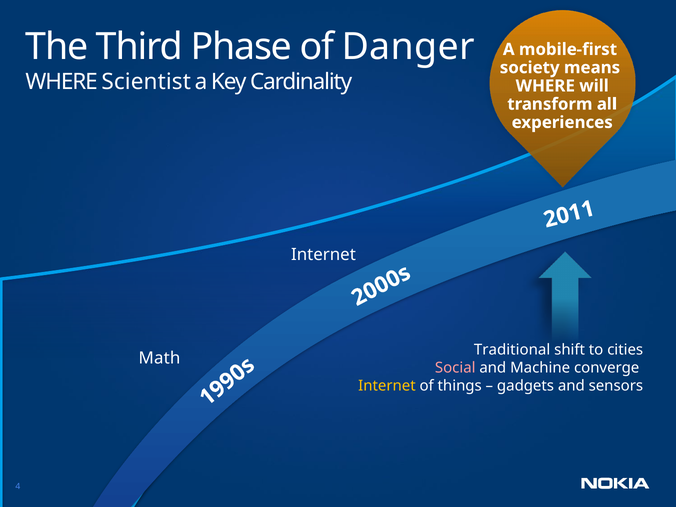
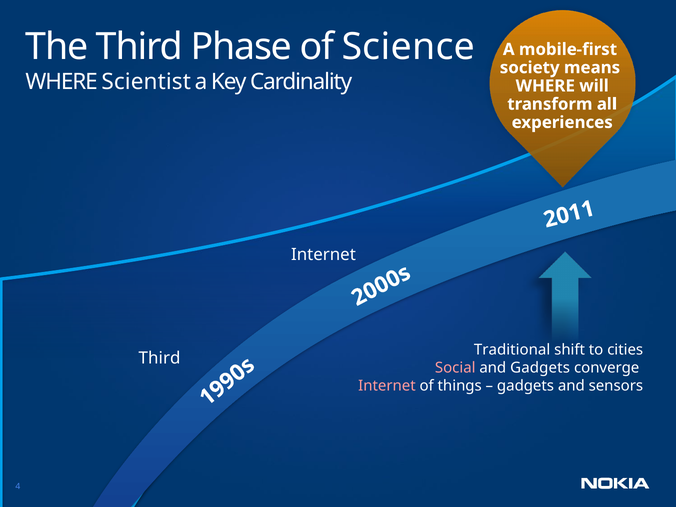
Danger: Danger -> Science (408, 47)
Math: Math -> Third (160, 358)
and Machine: Machine -> Gadgets (540, 368)
Internet colour: yellow -> pink (387, 386)
